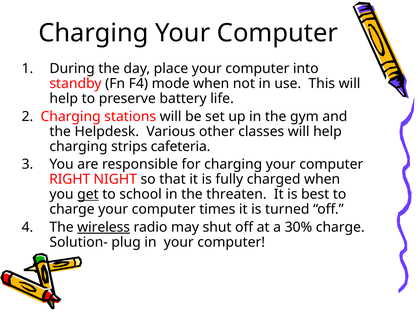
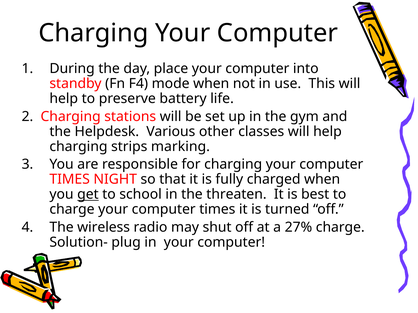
cafeteria: cafeteria -> marking (180, 147)
RIGHT: RIGHT -> TIMES (70, 180)
wireless underline: present -> none (104, 228)
30%: 30% -> 27% (298, 228)
